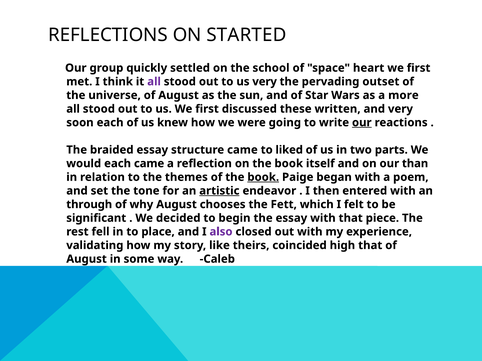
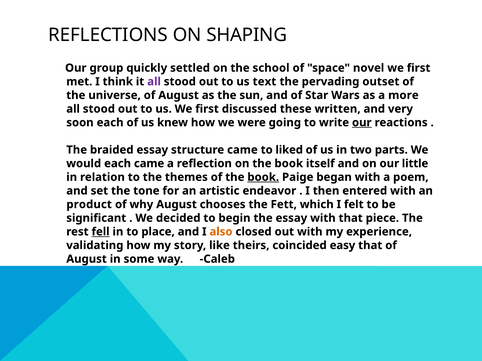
STARTED: STARTED -> SHAPING (247, 35)
heart: heart -> novel (369, 68)
us very: very -> text (264, 82)
than: than -> little (415, 164)
artistic underline: present -> none (219, 191)
through: through -> product (89, 205)
fell underline: none -> present (101, 232)
also colour: purple -> orange (221, 232)
high: high -> easy (342, 246)
